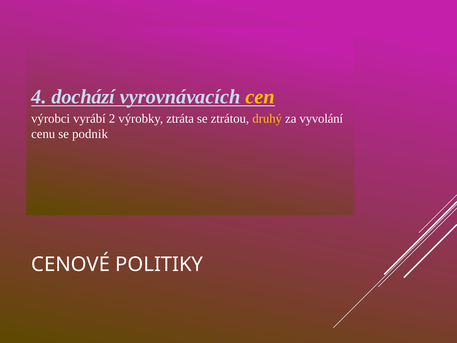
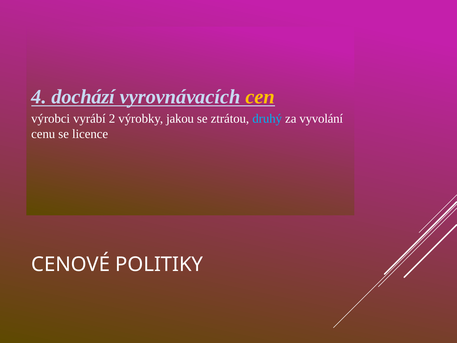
ztráta: ztráta -> jakou (180, 119)
druhý colour: yellow -> light blue (267, 119)
podnik: podnik -> licence (90, 134)
